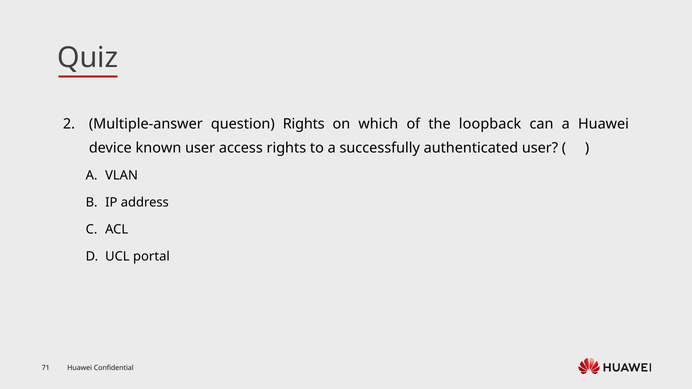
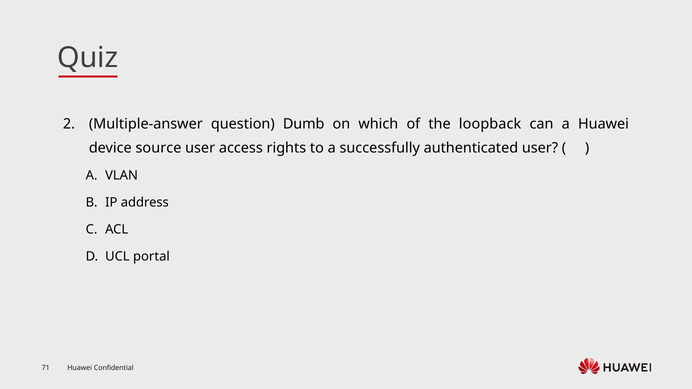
question Rights: Rights -> Dumb (304, 124)
known: known -> source (158, 148)
